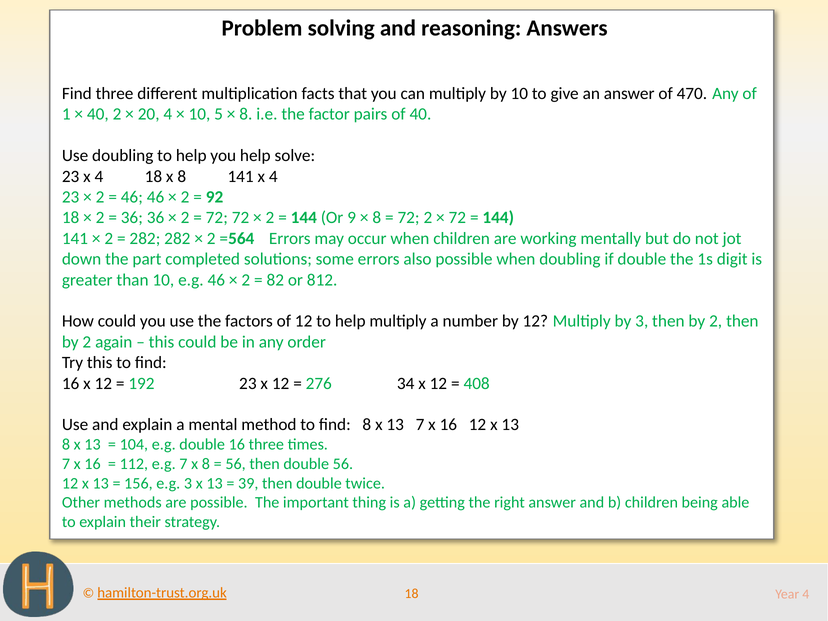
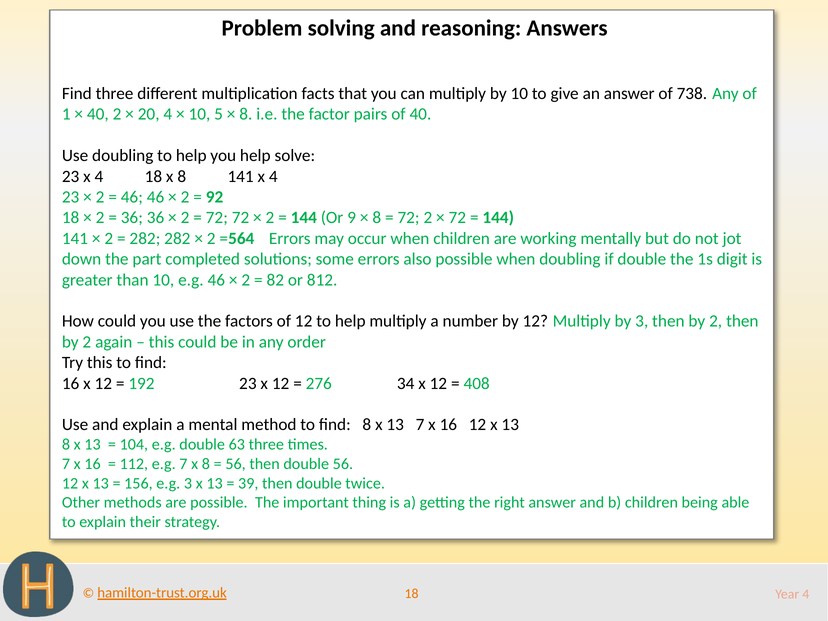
470: 470 -> 738 (692, 94)
double 16: 16 -> 63 (237, 445)
